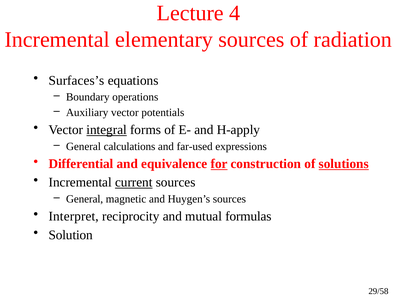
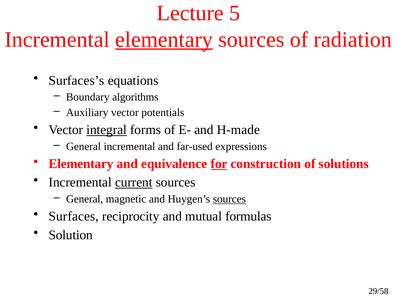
4: 4 -> 5 (235, 13)
elementary underline: none -> present (164, 40)
operations: operations -> algorithms (135, 97)
H-apply: H-apply -> H-made (238, 130)
General calculations: calculations -> incremental (129, 146)
Differential: Differential -> Elementary (81, 164)
solutions underline: present -> none (344, 164)
sources underline: none -> present (229, 199)
Interpret: Interpret -> Surfaces (74, 216)
